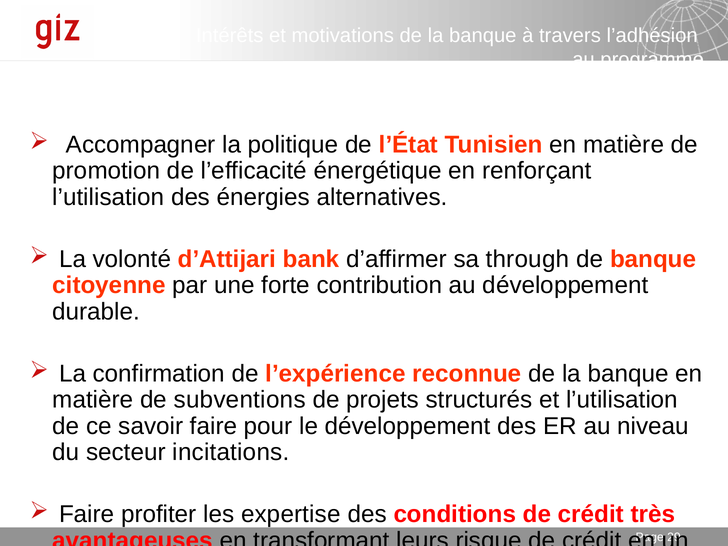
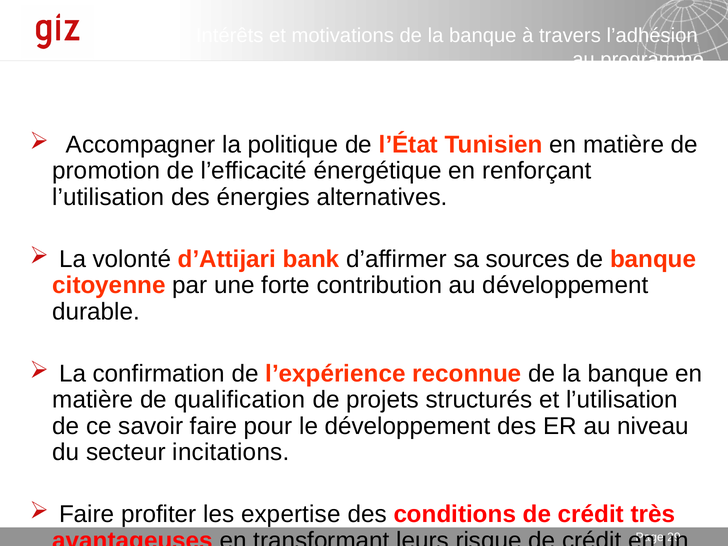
through: through -> sources (528, 259)
subventions: subventions -> qualification (240, 400)
